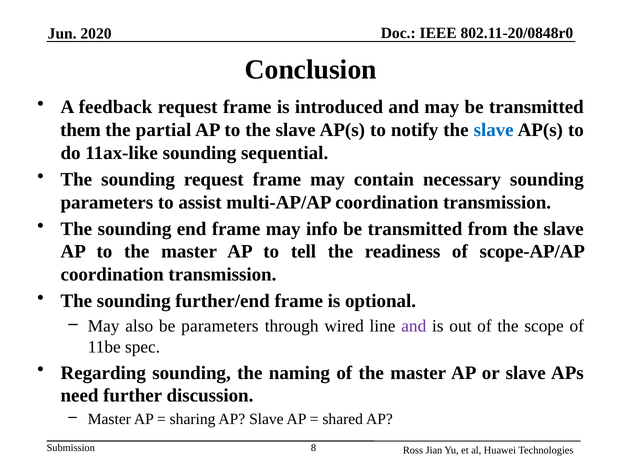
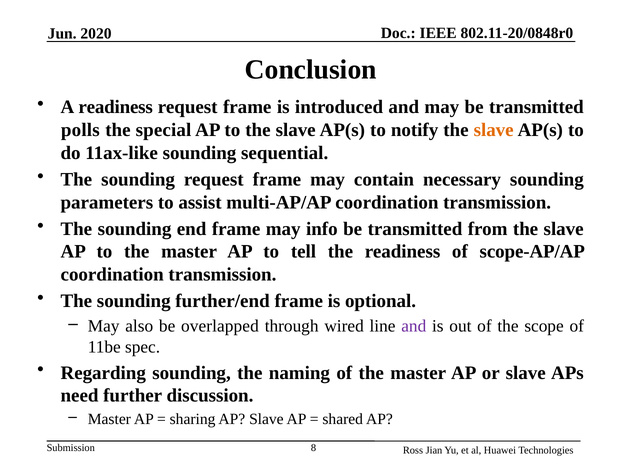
A feedback: feedback -> readiness (116, 107)
them: them -> polls (80, 130)
partial: partial -> special (164, 130)
slave colour: blue -> orange (494, 130)
be parameters: parameters -> overlapped (220, 326)
